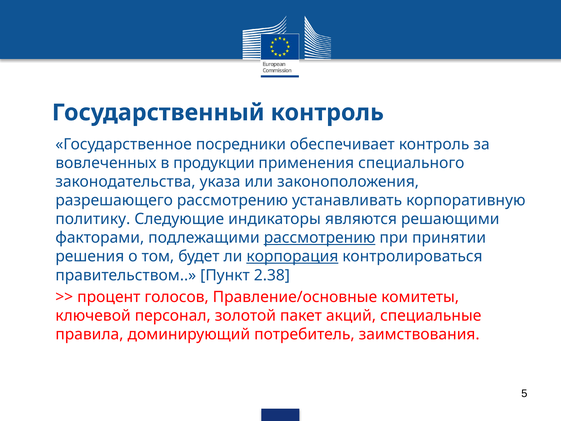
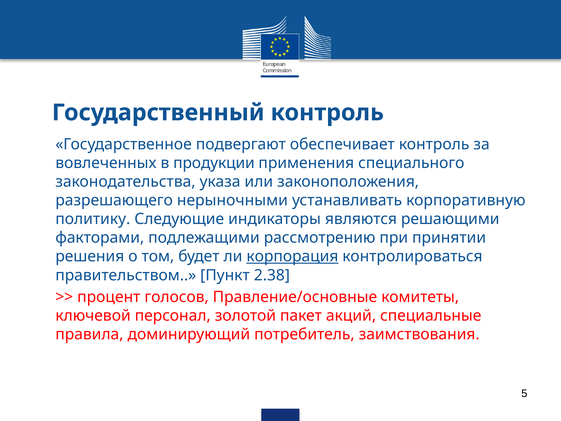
посредники: посредники -> подвергают (241, 144)
разрешающего рассмотрению: рассмотрению -> нерыночными (232, 200)
рассмотрению underline: present -> none (320, 238)
